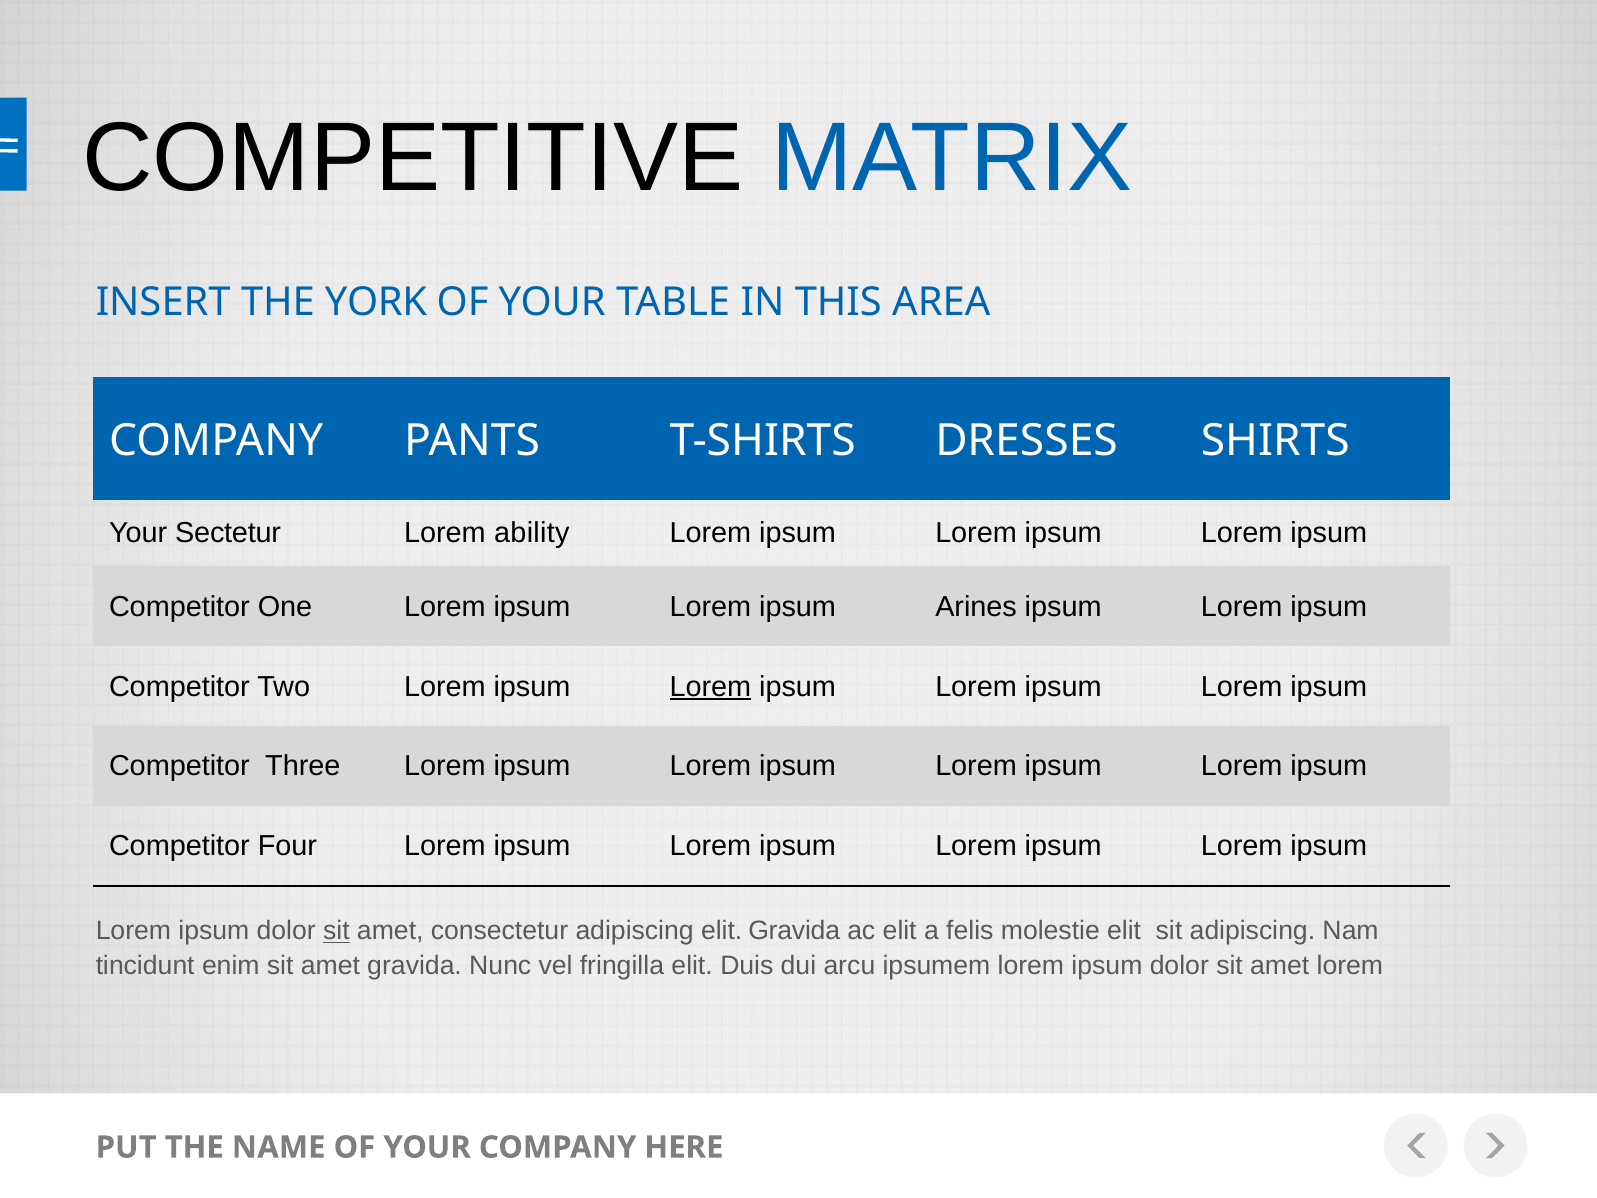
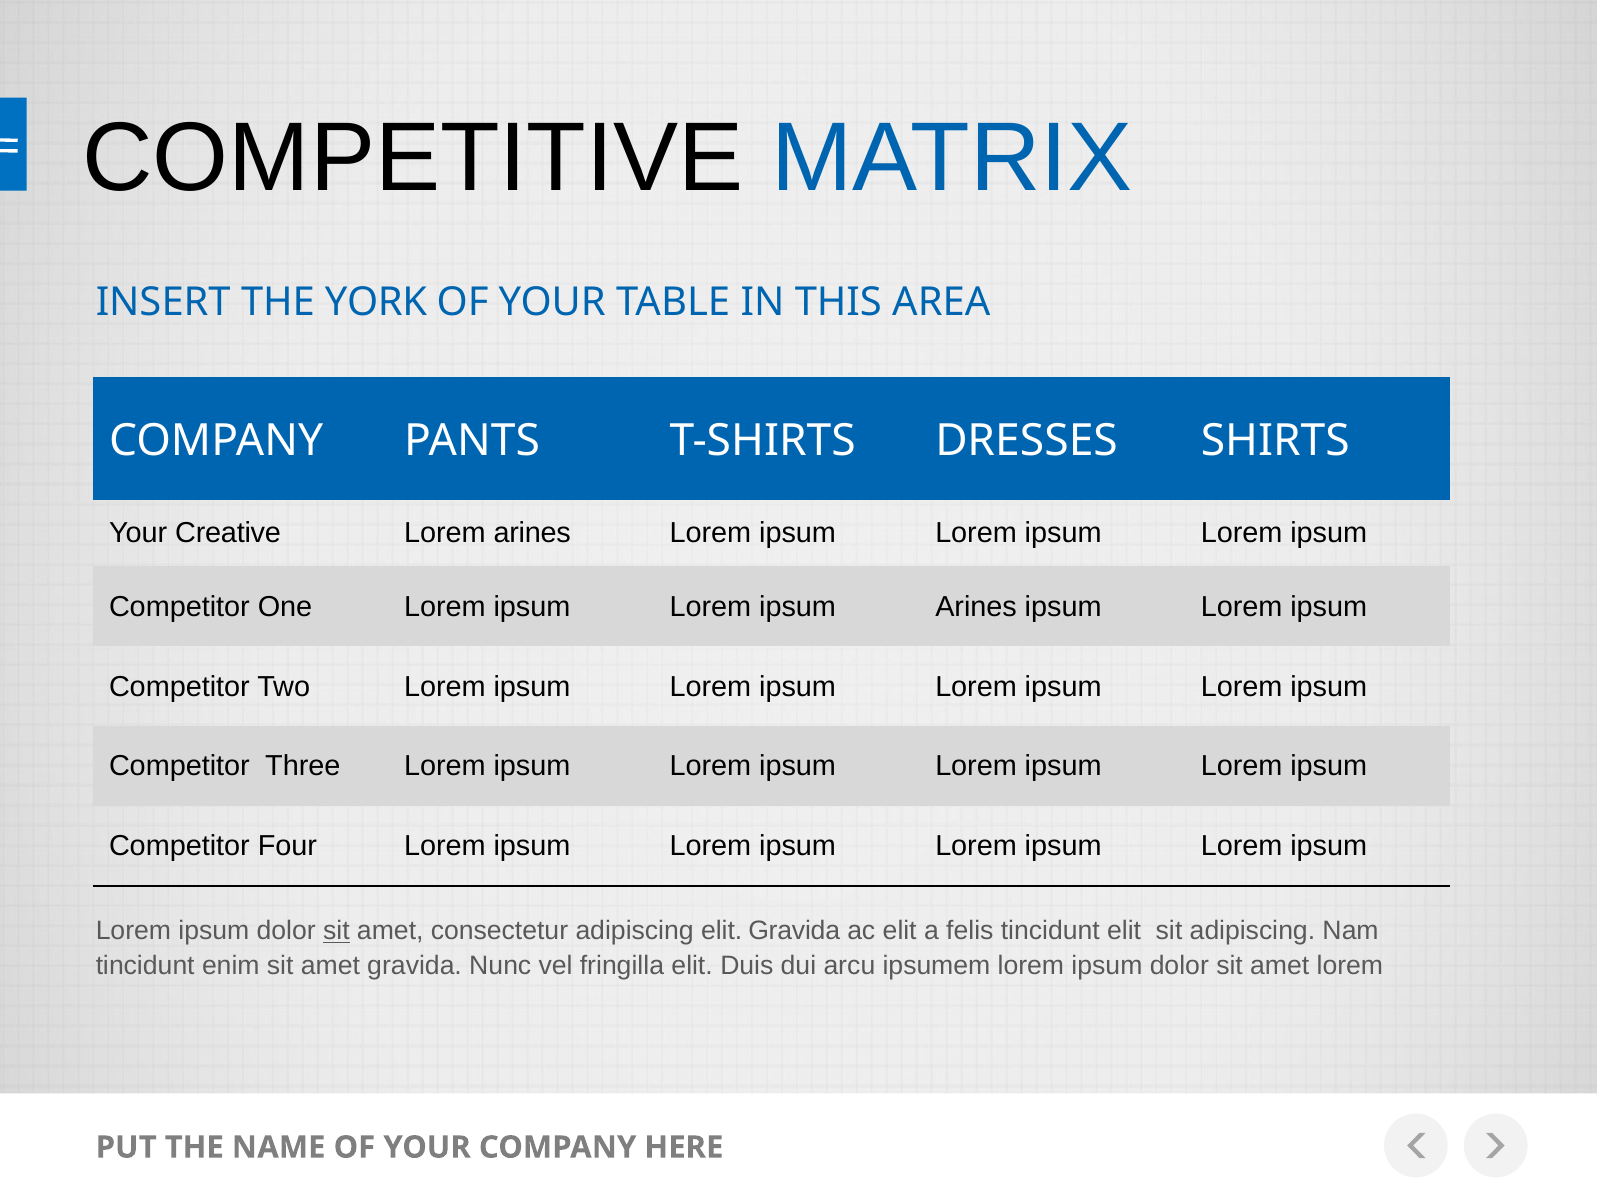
Sectetur: Sectetur -> Creative (228, 533)
Lorem ability: ability -> arines (532, 533)
Lorem underline: present -> none (710, 686)
felis molestie: molestie -> tincidunt (1050, 931)
